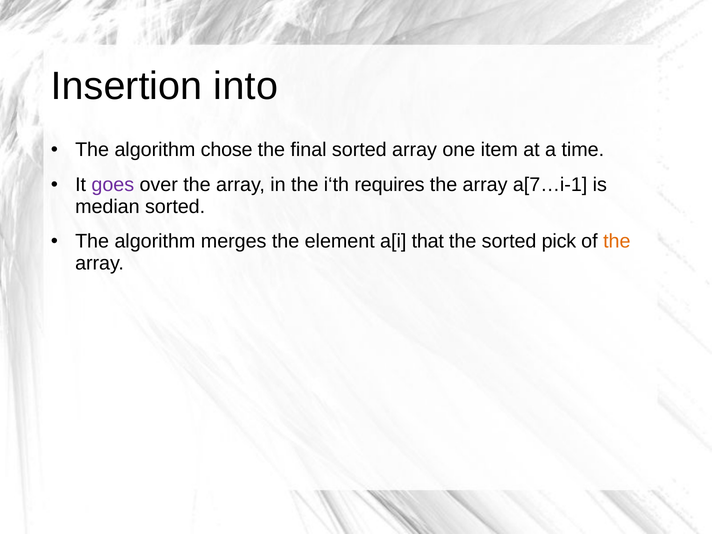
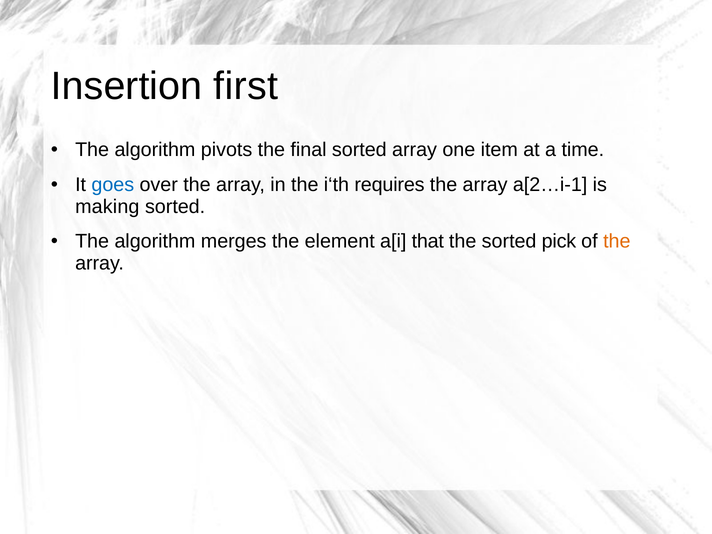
into: into -> first (246, 86)
chose: chose -> pivots (227, 150)
goes colour: purple -> blue (113, 185)
a[7…i-1: a[7…i-1 -> a[2…i-1 (550, 185)
median: median -> making (107, 207)
